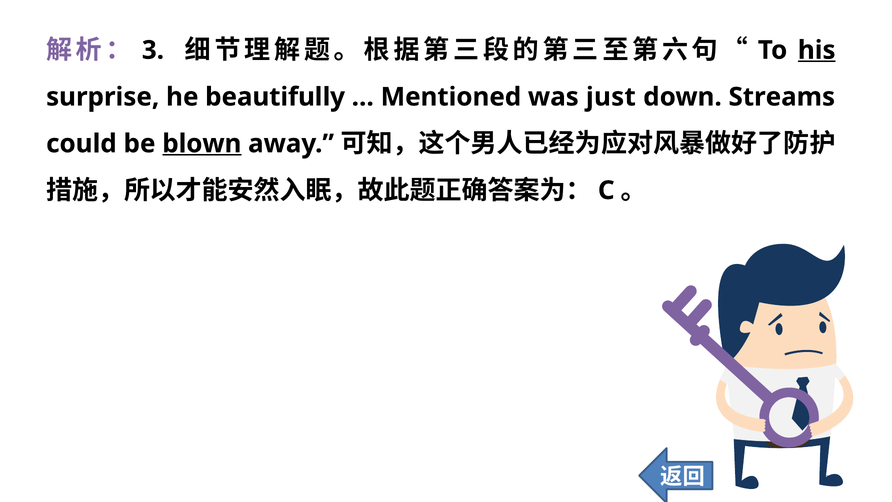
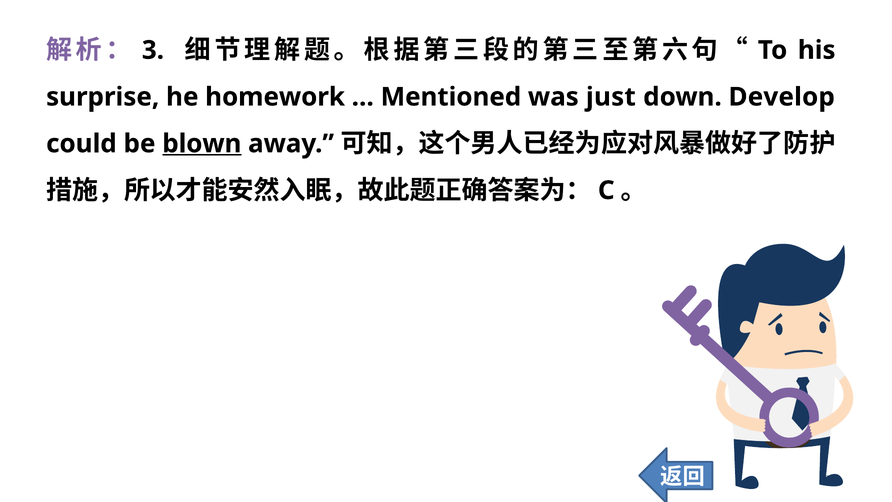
his underline: present -> none (817, 50)
beautifully: beautifully -> homework (275, 97)
Streams: Streams -> Develop (782, 97)
